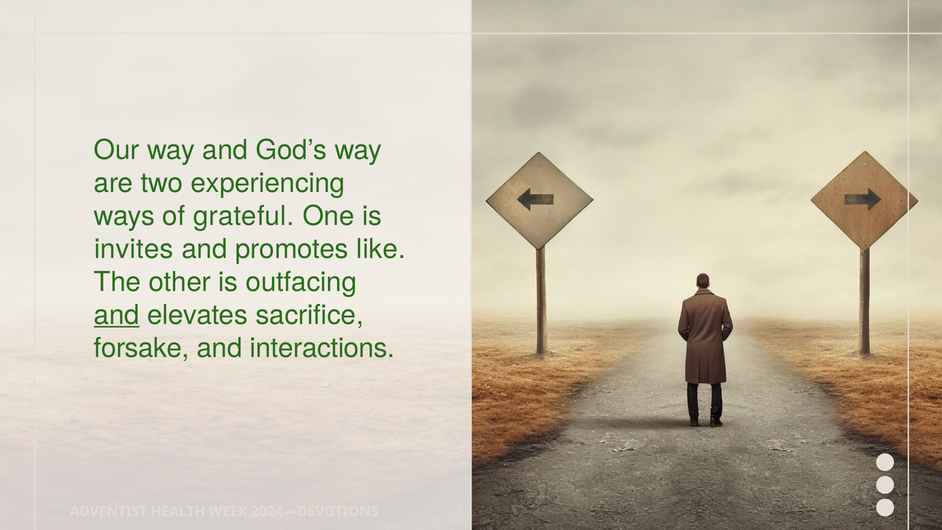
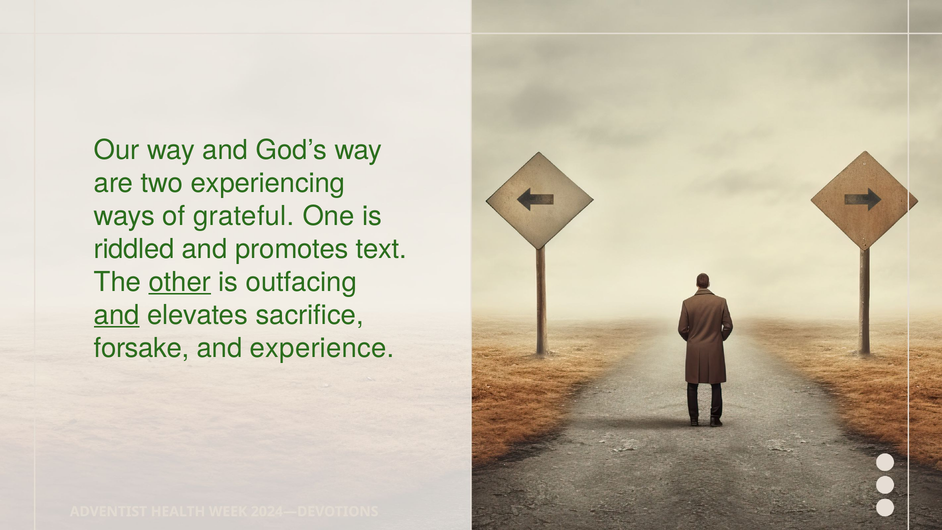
invites: invites -> riddled (134, 249)
like: like -> text (381, 249)
other underline: none -> present (180, 282)
interactions: interactions -> experience (322, 348)
